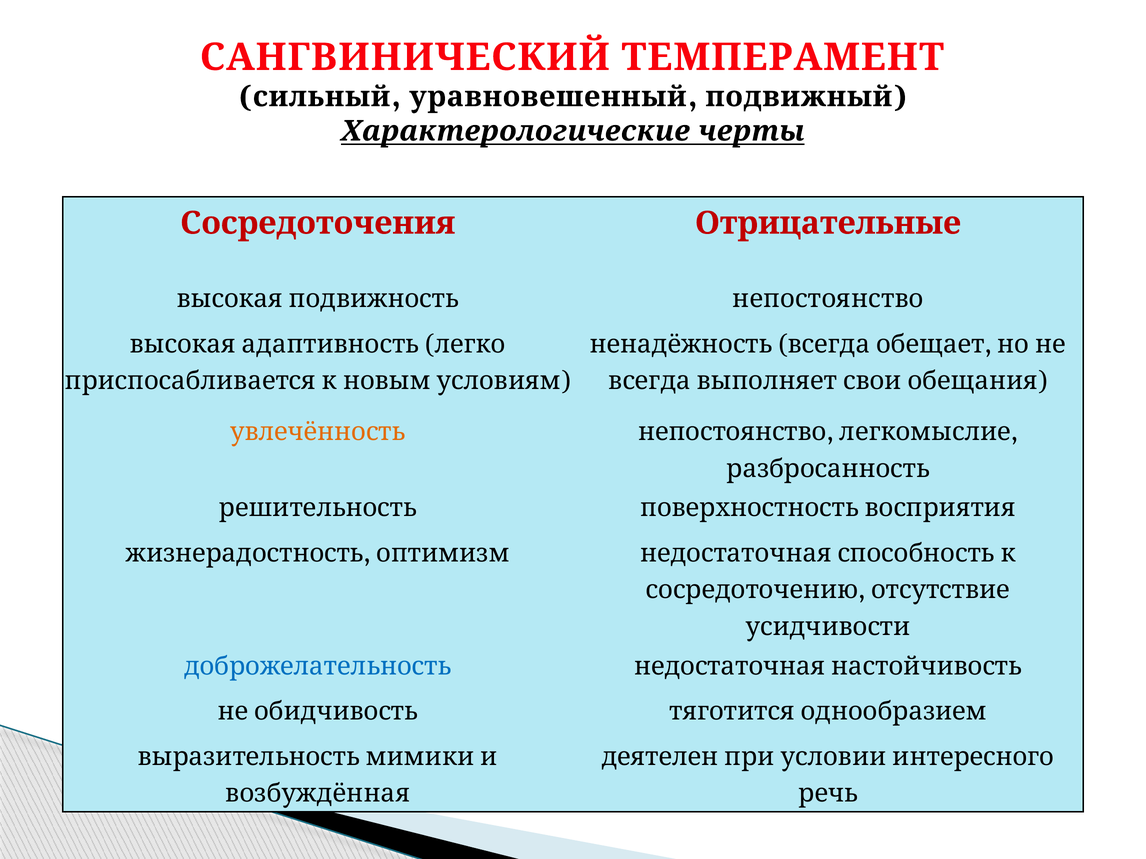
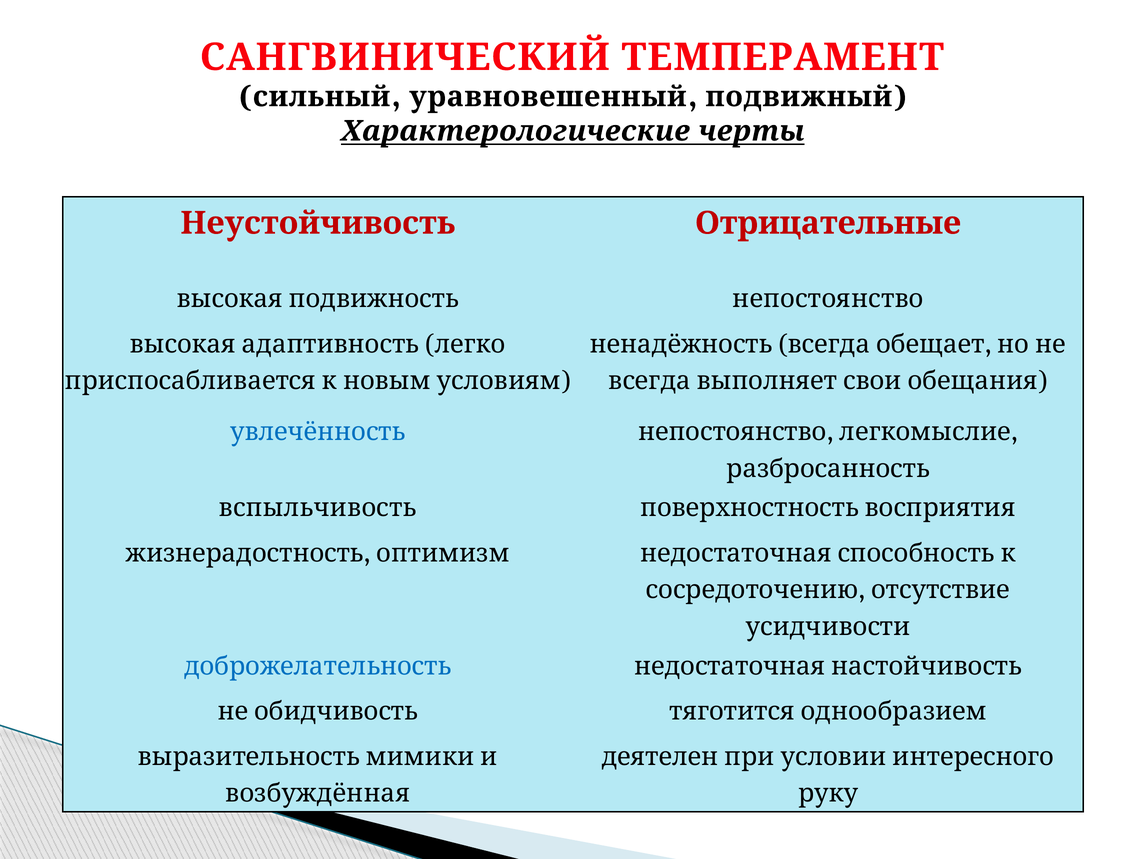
Сосредоточения: Сосредоточения -> Неустойчивость (318, 223)
увлечённость colour: orange -> blue (318, 432)
решительность: решительность -> вспыльчивость (318, 508)
речь: речь -> руку (828, 794)
